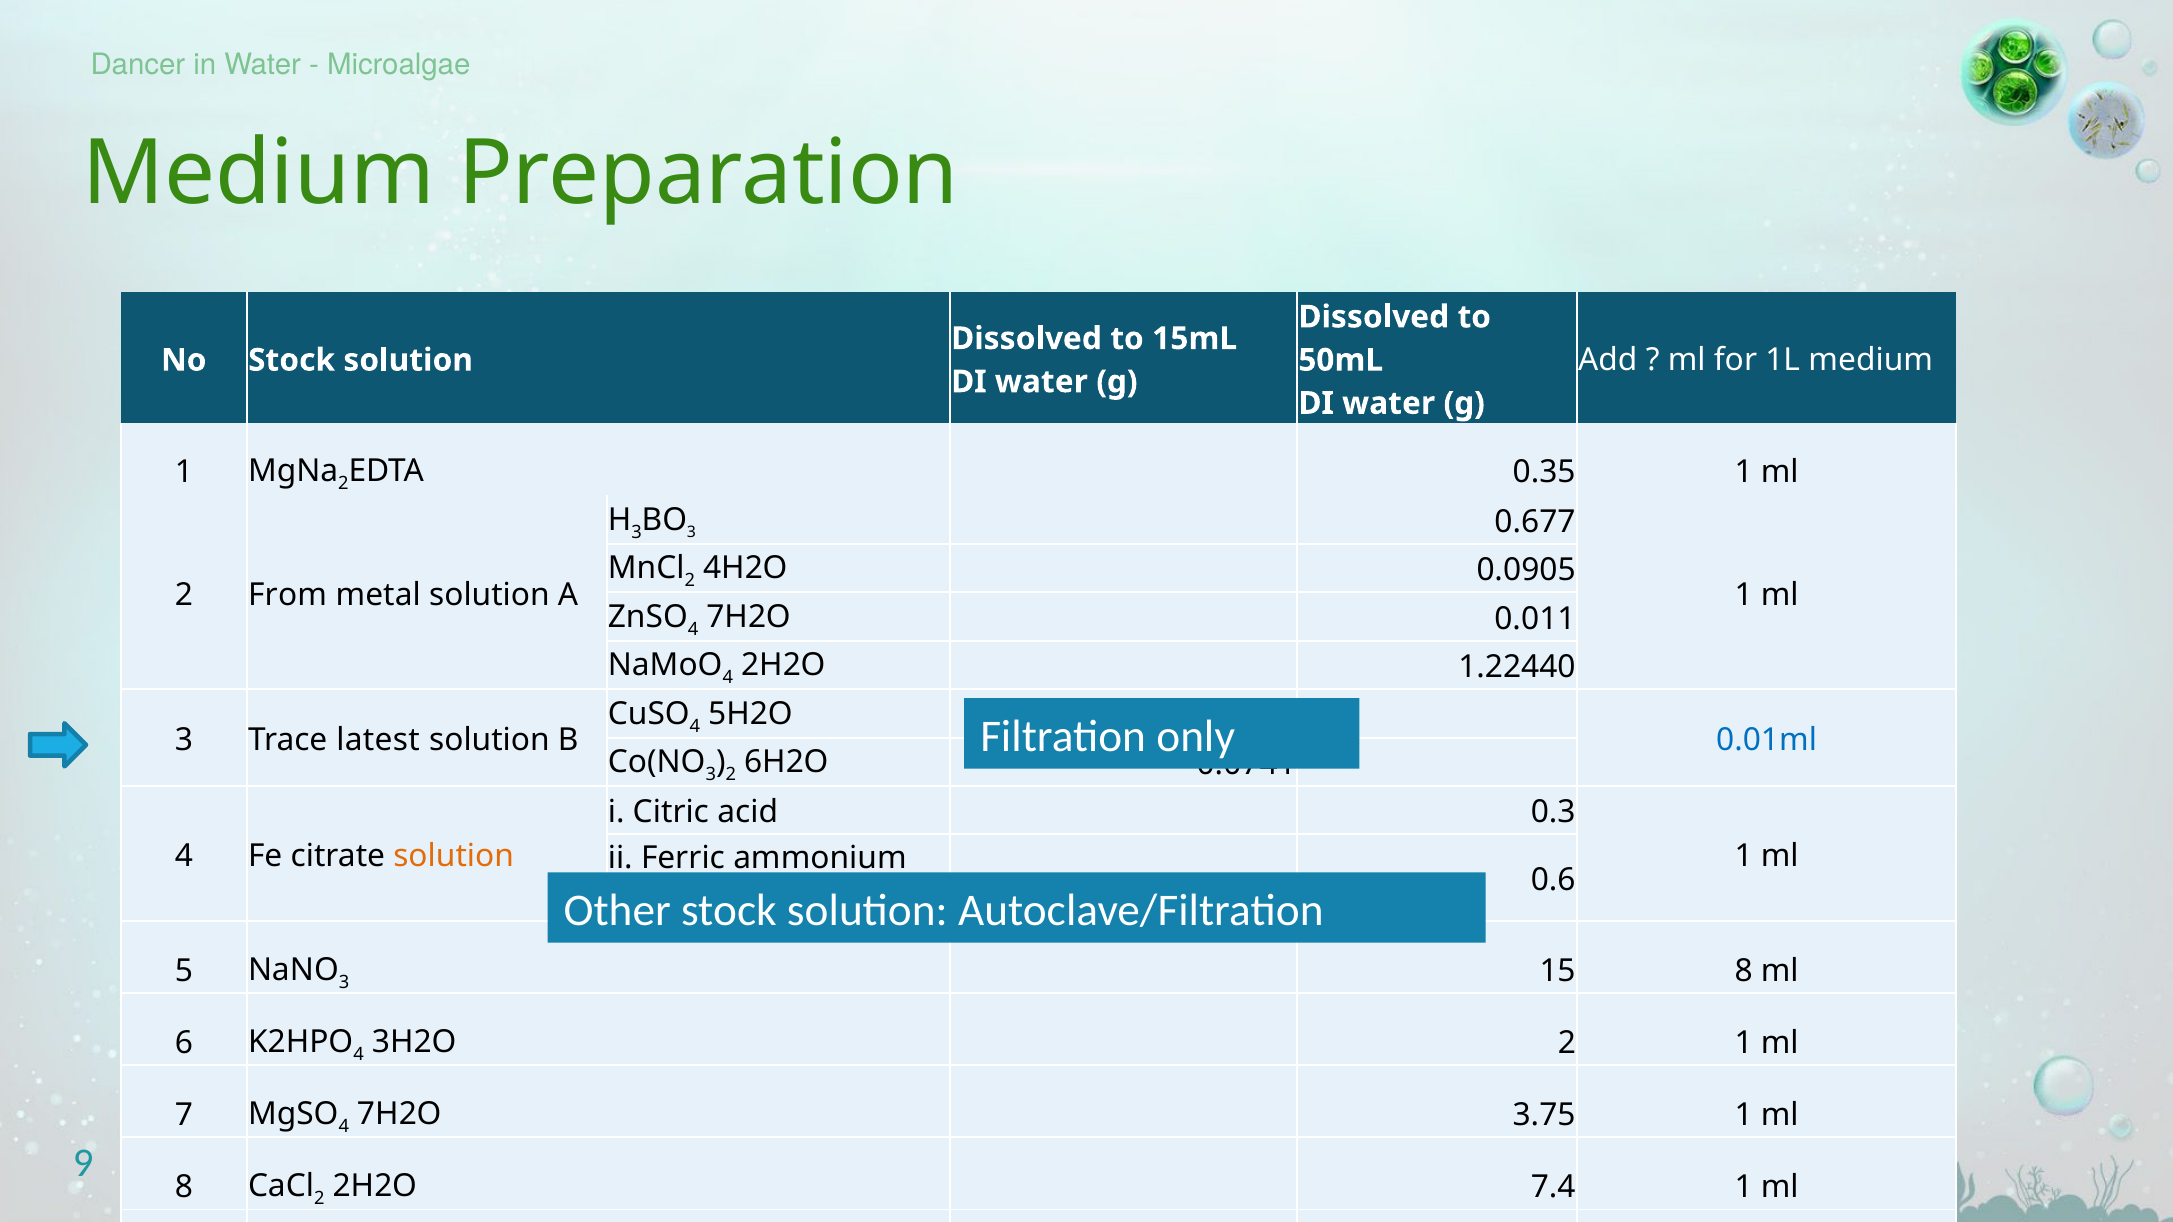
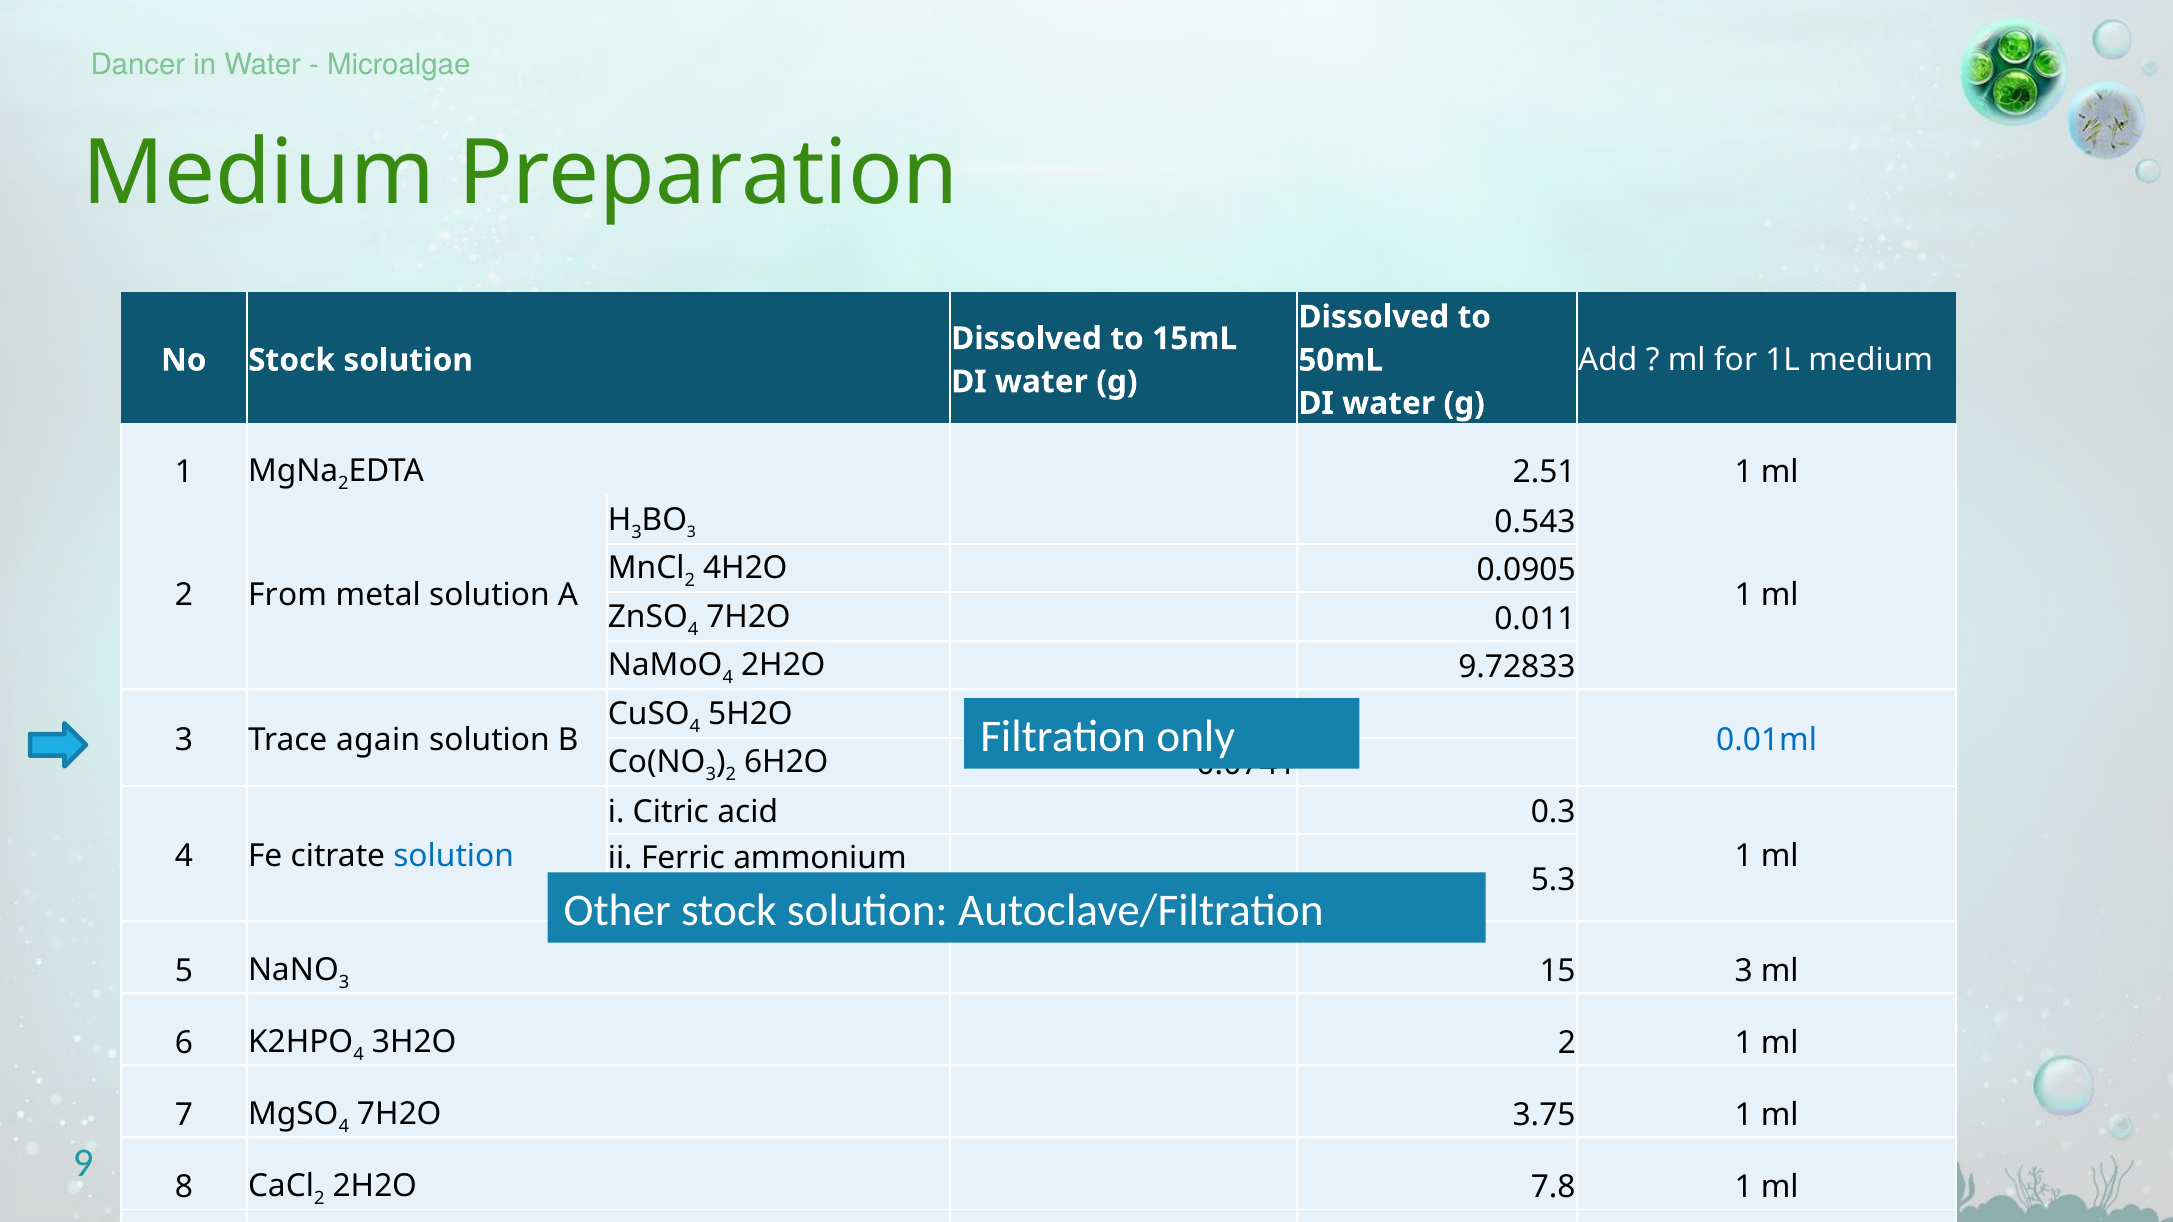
0.35: 0.35 -> 2.51 (1544, 473)
0.677: 0.677 -> 0.543 (1535, 522)
1.22440: 1.22440 -> 9.72833 (1517, 668)
latest: latest -> again (378, 740)
solution colour: orange -> blue (454, 856)
0.6: 0.6 -> 5.3 (1553, 880)
15 8: 8 -> 3 (1744, 971)
7.4: 7.4 -> 7.8 (1553, 1187)
